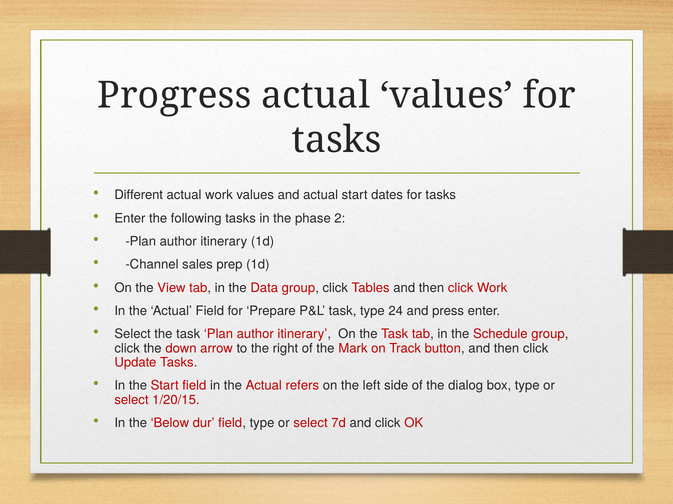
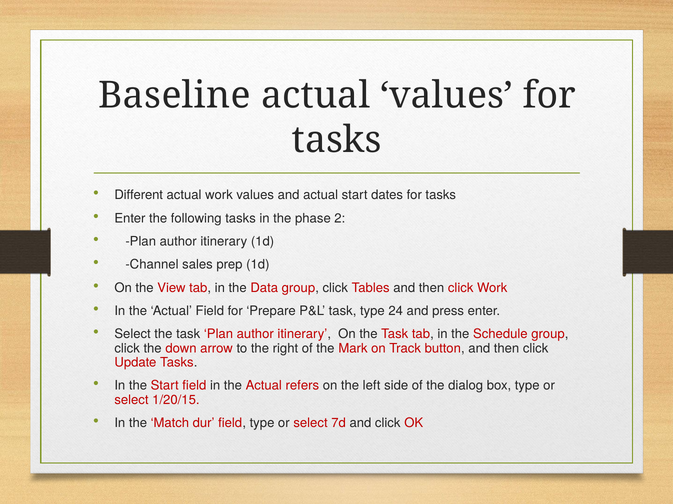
Progress: Progress -> Baseline (174, 96)
Below: Below -> Match (170, 424)
